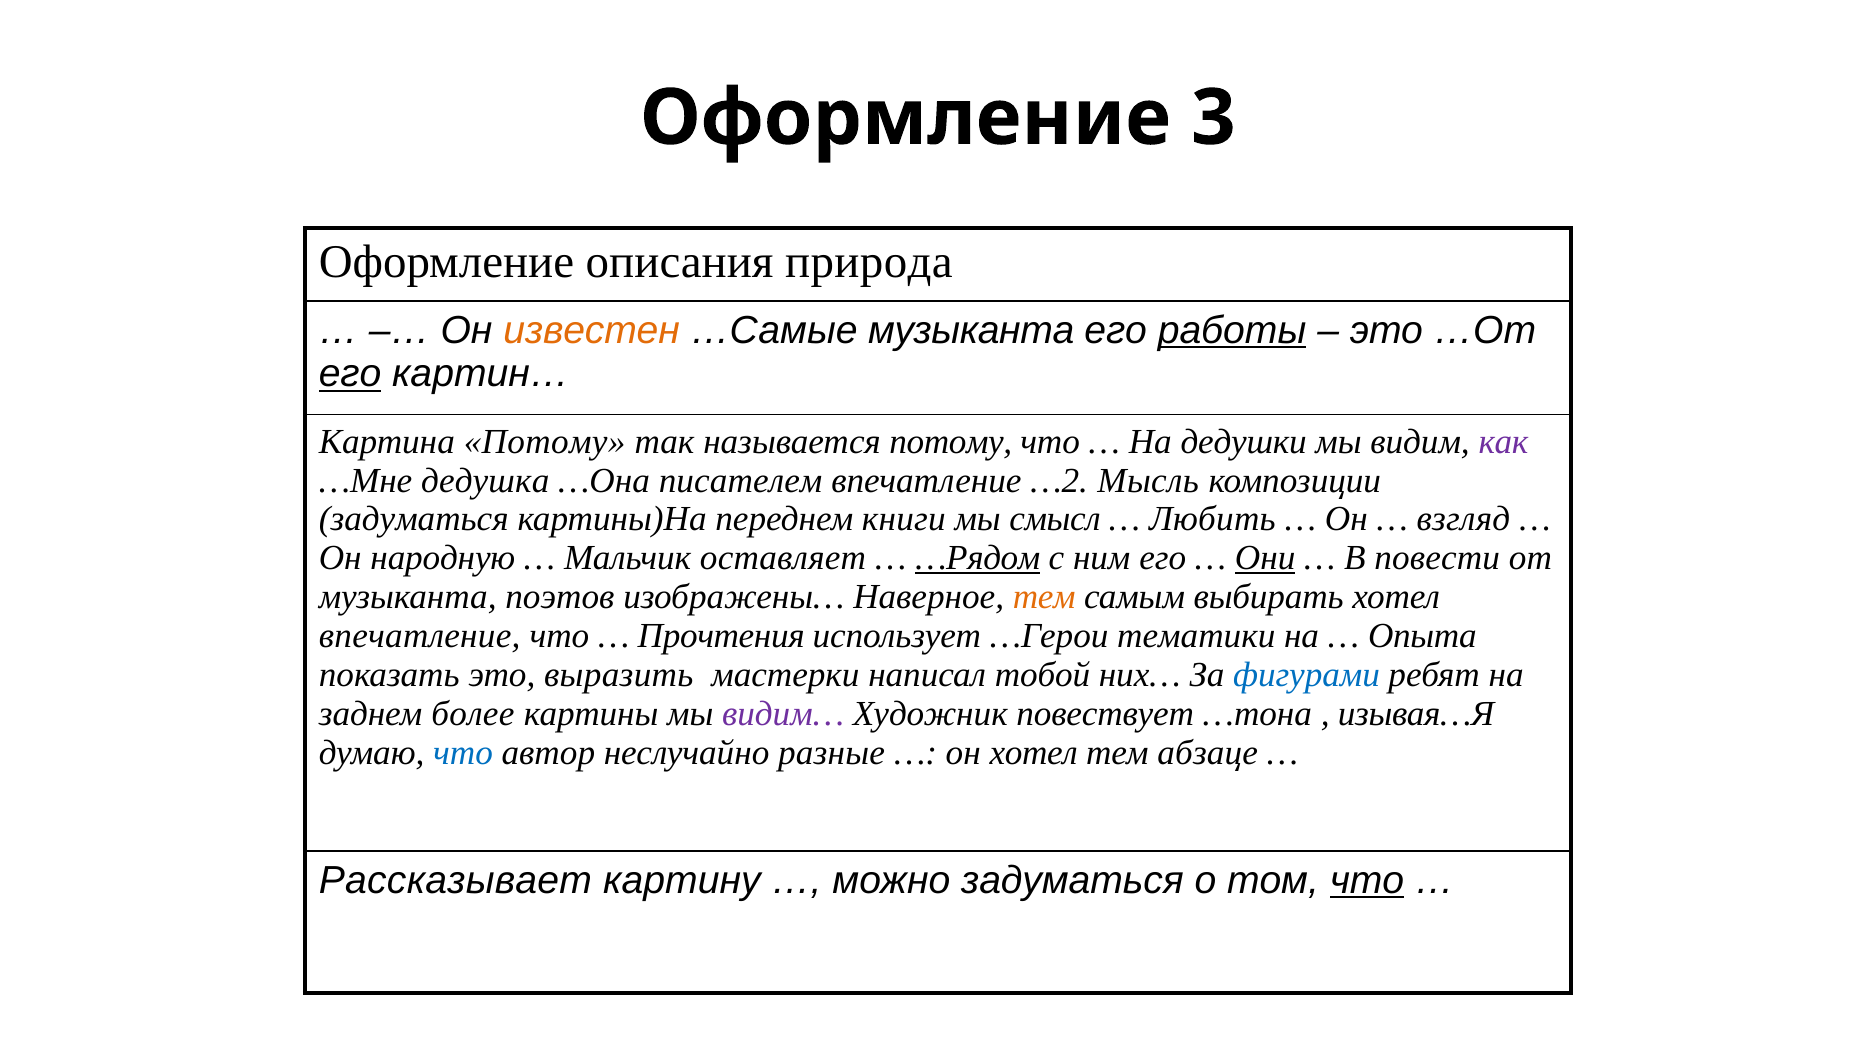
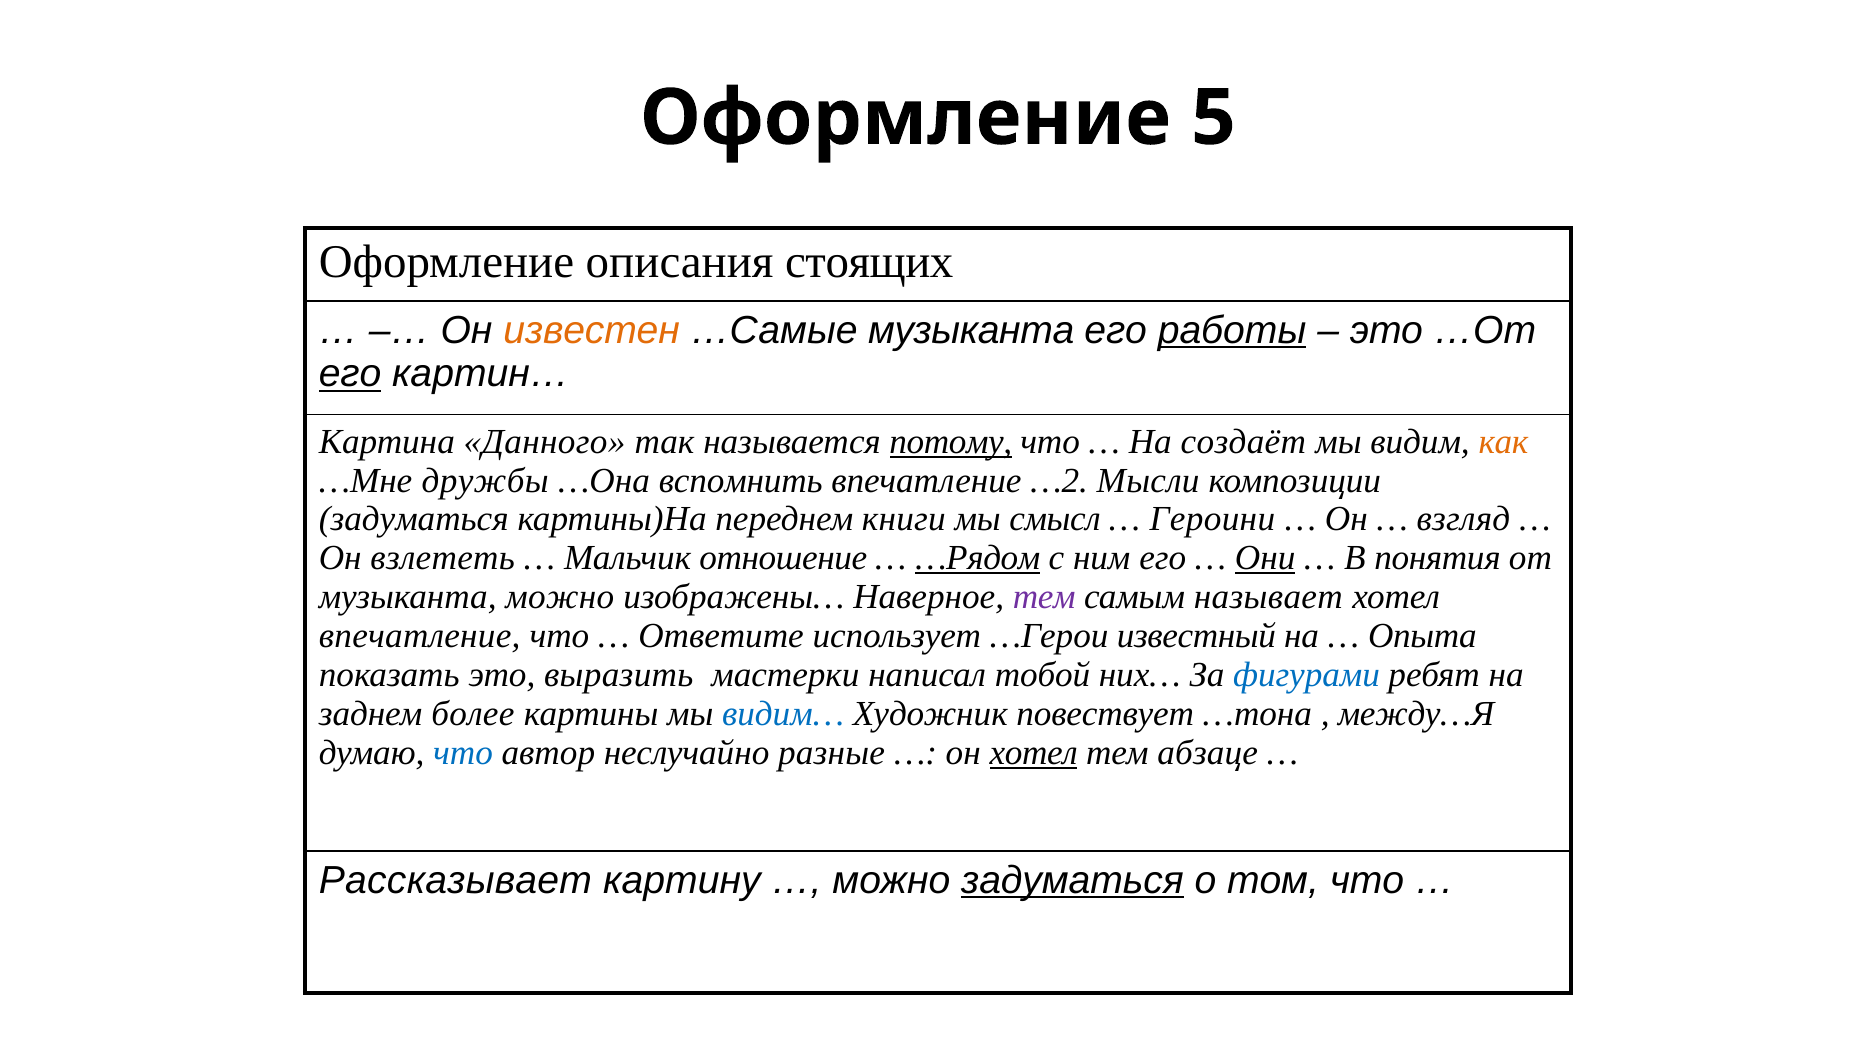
3: 3 -> 5 (1213, 118)
природа: природа -> стоящих (869, 262)
Картина Потому: Потому -> Данного (545, 442)
потому underline: none -> present (951, 442)
дедушки: дедушки -> создаёт (1243, 442)
как colour: purple -> orange (1503, 442)
дедушка: дедушка -> дружбы (485, 481)
писателем: писателем -> вспомнить (741, 481)
Мысль: Мысль -> Мысли (1148, 481)
Любить: Любить -> Героини (1212, 519)
народную: народную -> взлететь (443, 558)
оставляет: оставляет -> отношение (783, 558)
повести: повести -> понятия (1437, 558)
музыканта поэтов: поэтов -> можно (560, 597)
тем colour: orange -> purple (1044, 597)
выбирать: выбирать -> называет (1268, 597)
Прочтения: Прочтения -> Ответите (721, 636)
тематики: тематики -> известный (1196, 636)
видим… colour: purple -> blue (783, 714)
изывая…Я: изывая…Я -> между…Я (1416, 714)
хотел underline: none -> present (1034, 753)
задуматься underline: none -> present (1072, 881)
что underline: present -> none (1367, 881)
